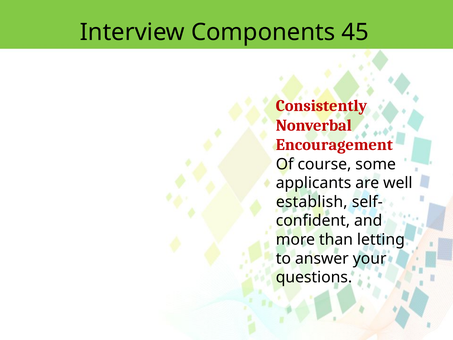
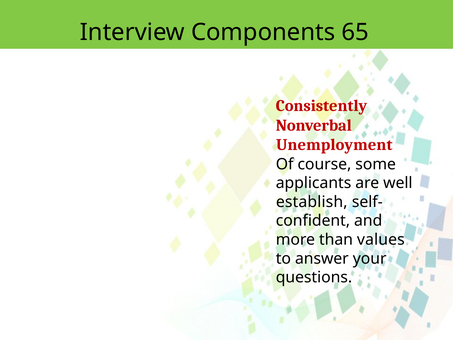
45: 45 -> 65 (355, 32)
Encouragement: Encouragement -> Unemployment (334, 145)
letting: letting -> values (381, 240)
